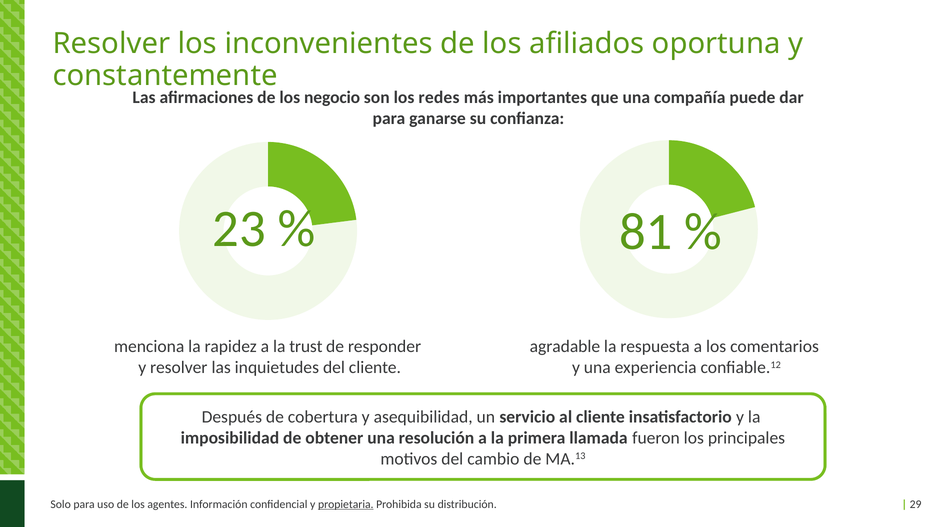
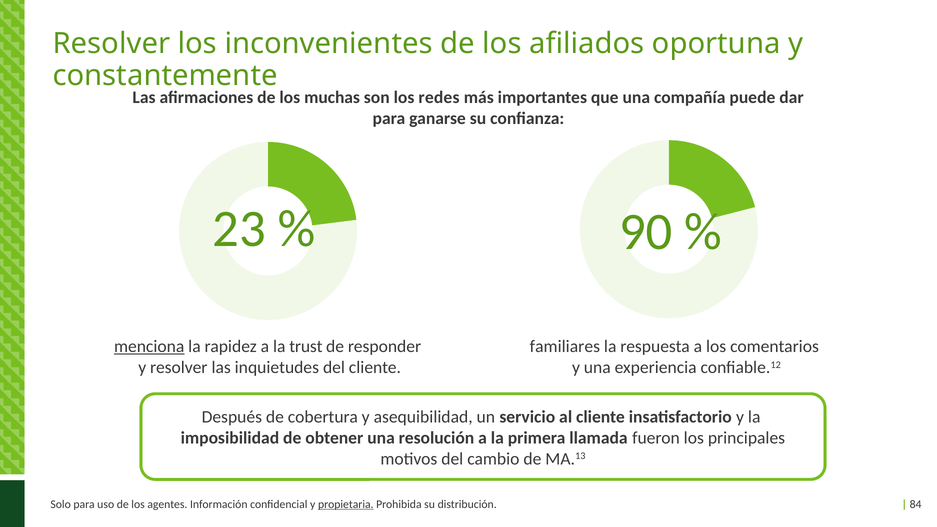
negocio: negocio -> muchas (332, 98)
81: 81 -> 90 (646, 232)
menciona underline: none -> present (149, 346)
agradable: agradable -> familiares (565, 346)
29: 29 -> 84 (916, 504)
